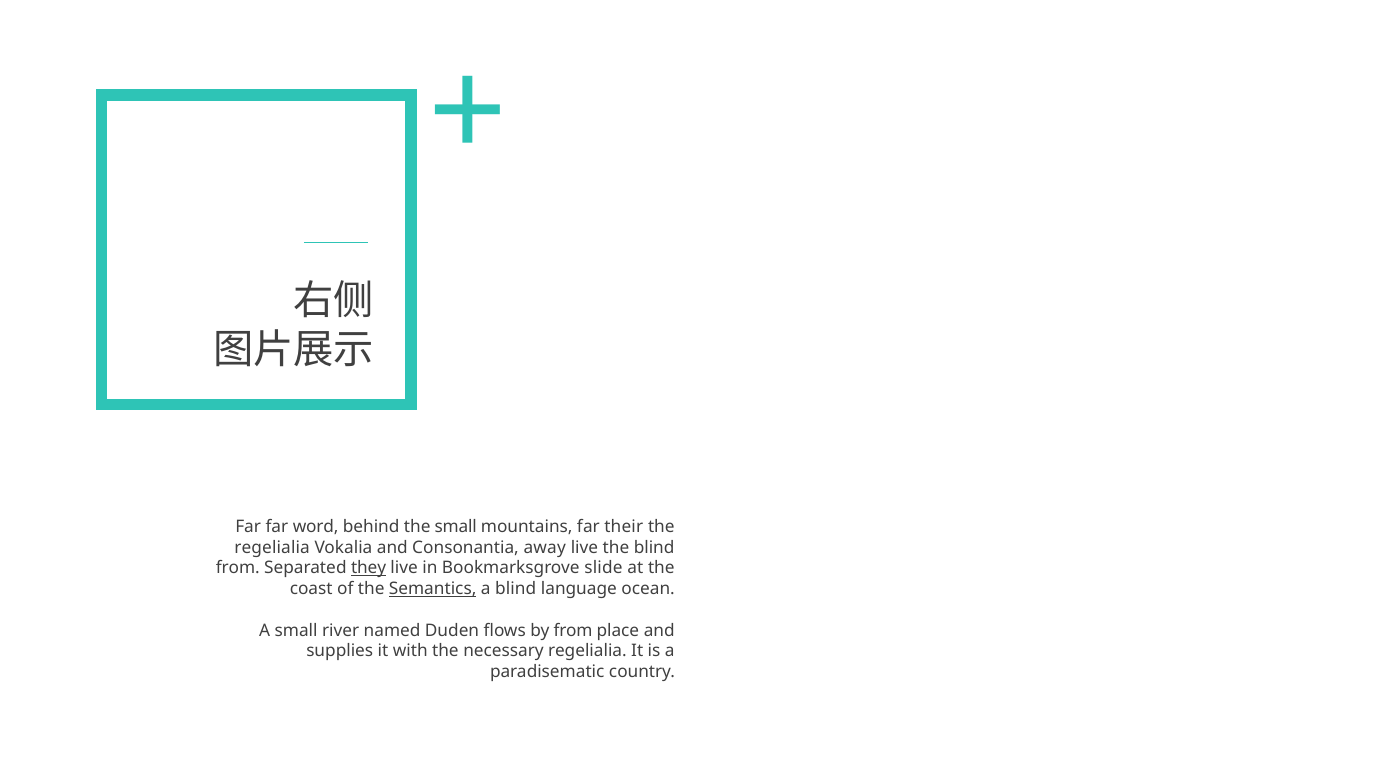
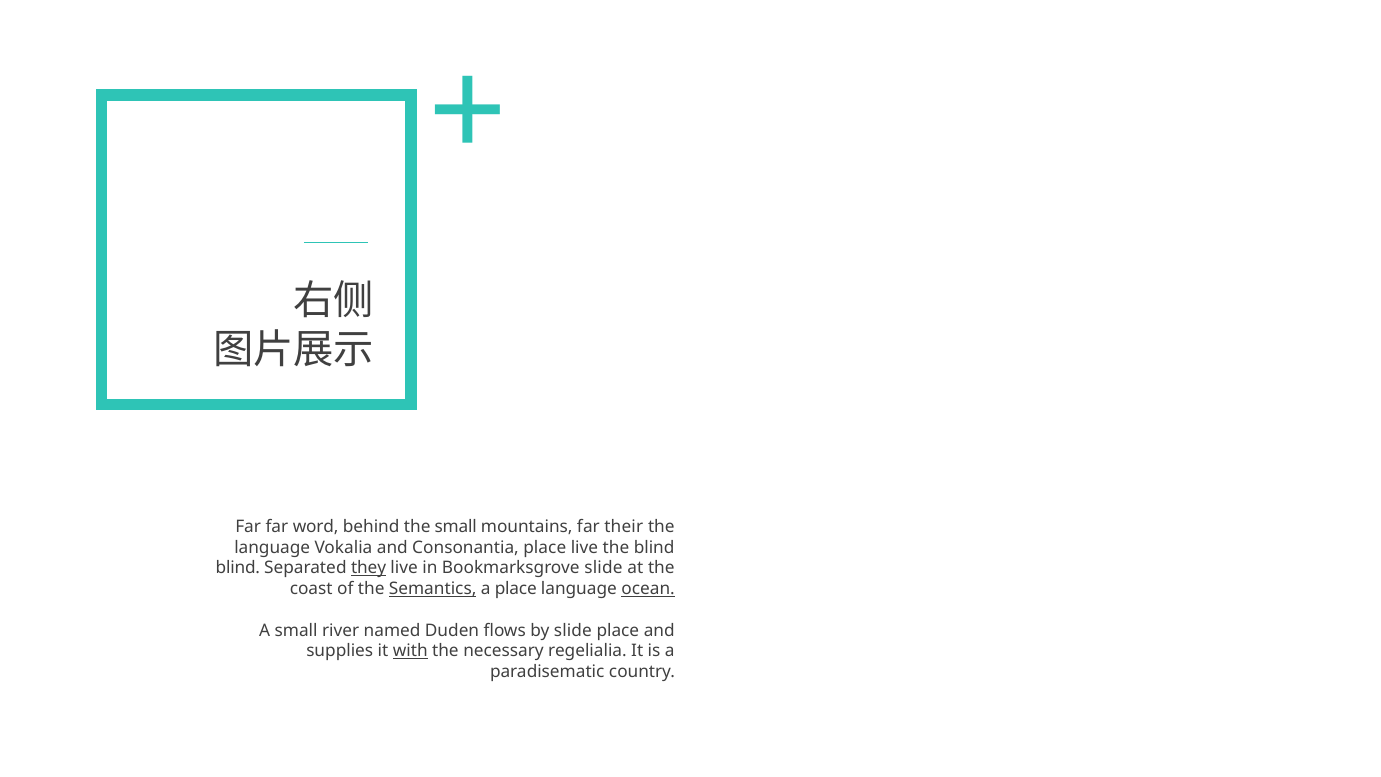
regelialia: regelialia -> language (272, 547)
Consonantia away: away -> place (545, 547)
from: from -> blind (238, 568)
a blind: blind -> place (516, 589)
ocean underline: none -> present (648, 589)
by from: from -> slide (573, 630)
with underline: none -> present (410, 651)
